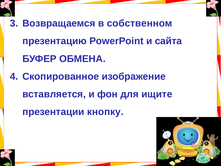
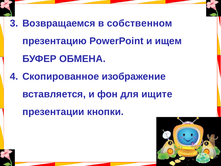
сайта: сайта -> ищем (168, 41)
кнопку: кнопку -> кнопки (105, 112)
